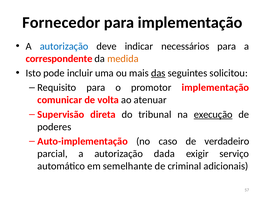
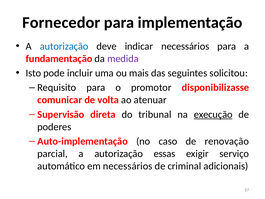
correspondente: correspondente -> fundamentação (59, 59)
medida colour: orange -> purple (123, 59)
das underline: present -> none (158, 73)
promotor implementação: implementação -> disponibilizasse (215, 87)
verdadeiro: verdadeiro -> renovação (227, 141)
dada: dada -> essas (164, 153)
em semelhante: semelhante -> necessários (128, 166)
